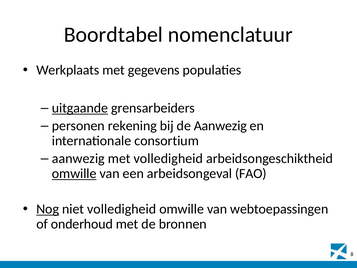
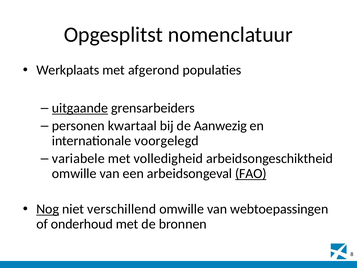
Boordtabel: Boordtabel -> Opgesplitst (113, 35)
gegevens: gegevens -> afgerond (154, 70)
rekening: rekening -> kwartaal (132, 126)
consortium: consortium -> voorgelegd (167, 141)
aanwezig: aanwezig -> variabele (78, 158)
omwille underline: present -> none (74, 173)
FAO underline: none -> present (251, 173)
niet volledigheid: volledigheid -> verschillend (122, 209)
